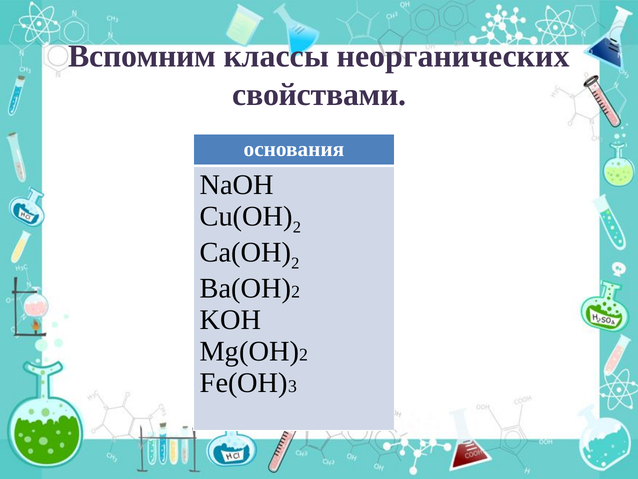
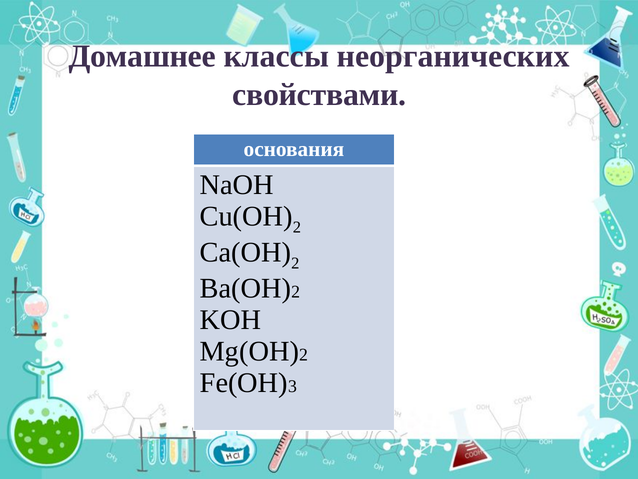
Вспомним: Вспомним -> Домашнее (142, 56)
